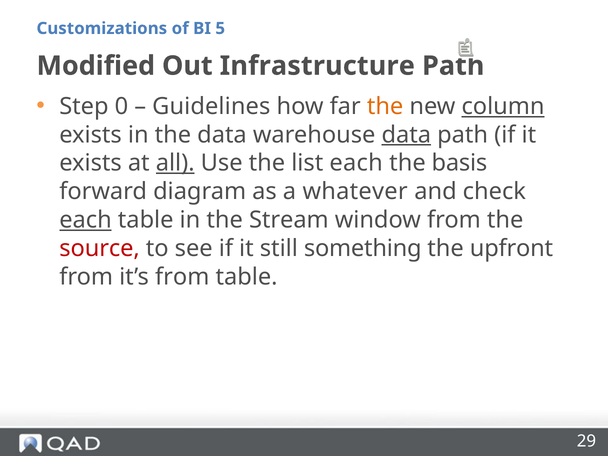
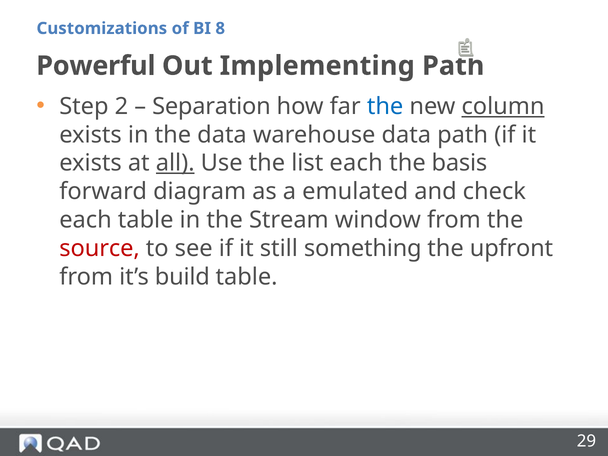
5: 5 -> 8 (220, 28)
Modified: Modified -> Powerful (96, 66)
Infrastructure: Infrastructure -> Implementing (317, 66)
0: 0 -> 2 (121, 106)
Guidelines: Guidelines -> Separation (211, 106)
the colour: orange -> blue (385, 106)
data underline: present -> none (406, 135)
whatever: whatever -> emulated (355, 192)
each underline: present -> none (86, 220)
it’s from: from -> build (182, 277)
